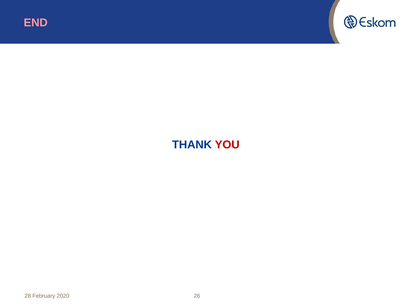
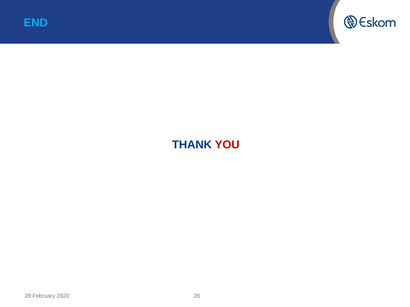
END colour: pink -> light blue (36, 23)
